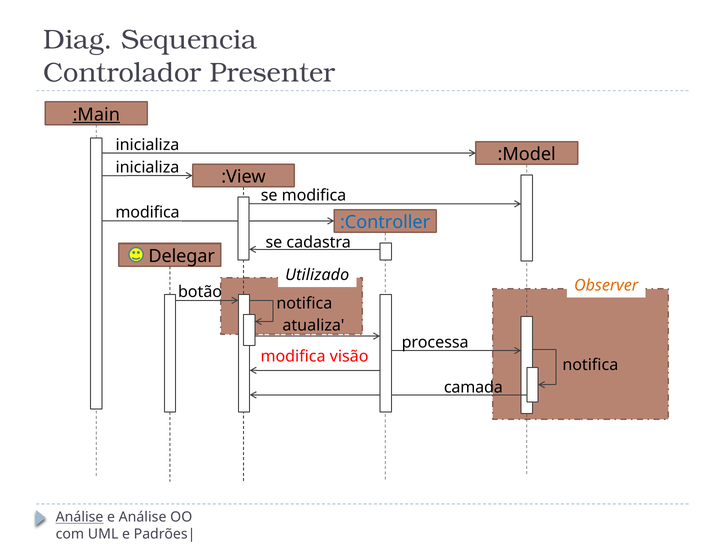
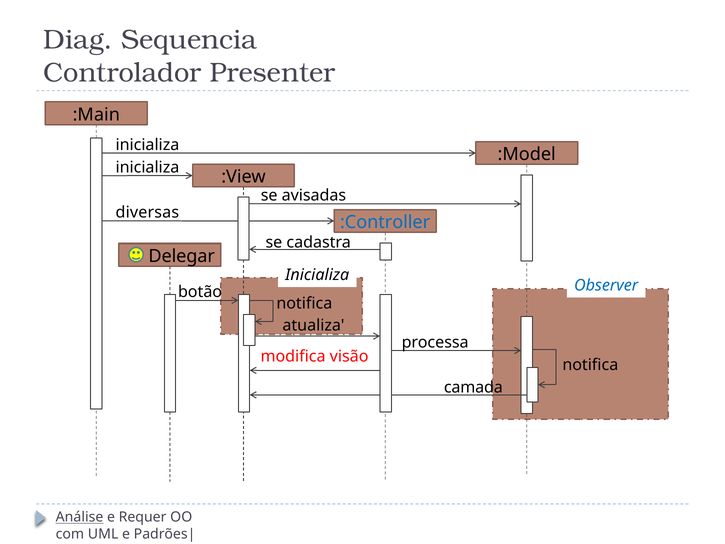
:Main underline: present -> none (96, 115)
se modifica: modifica -> avisadas (314, 195)
modifica: modifica -> diversas (147, 213)
Utilizado: Utilizado -> Inicializa (317, 275)
Observer colour: orange -> blue (606, 285)
e Análise: Análise -> Requer (143, 517)
